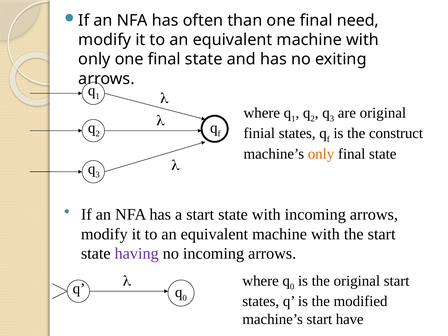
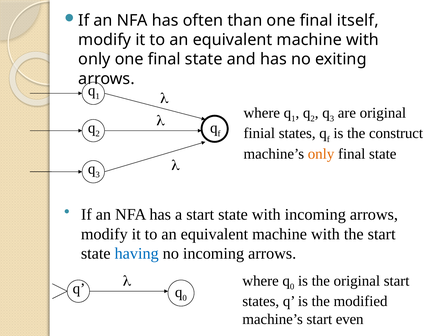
need: need -> itself (358, 21)
having colour: purple -> blue (137, 253)
have: have -> even (350, 319)
